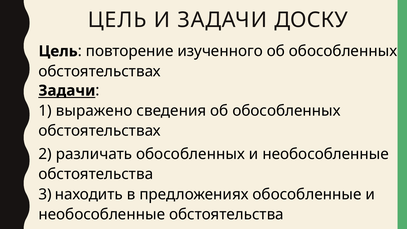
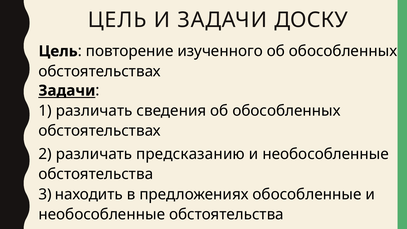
1 выражено: выражено -> различать (94, 111)
различать обособленных: обособленных -> предсказанию (190, 154)
